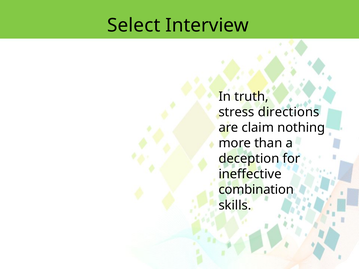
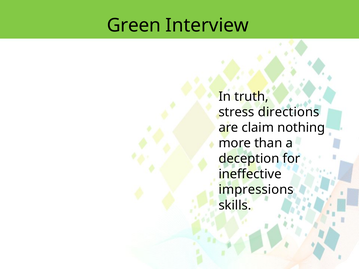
Select: Select -> Green (134, 26)
combination: combination -> impressions (256, 190)
